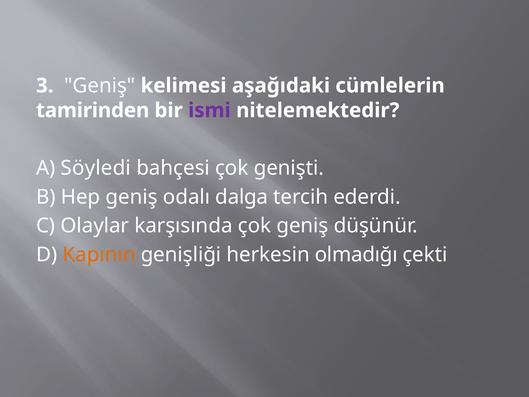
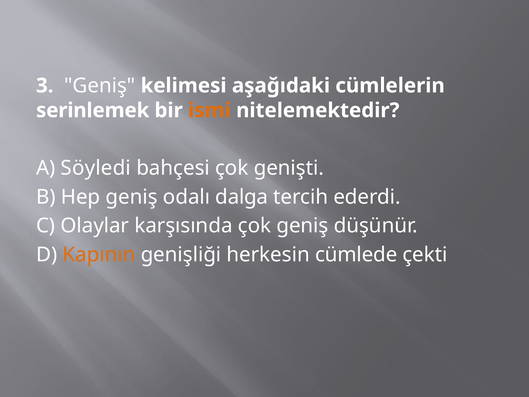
tamirinden: tamirinden -> serinlemek (93, 110)
ismi colour: purple -> orange (209, 110)
olmadığı: olmadığı -> cümlede (356, 254)
